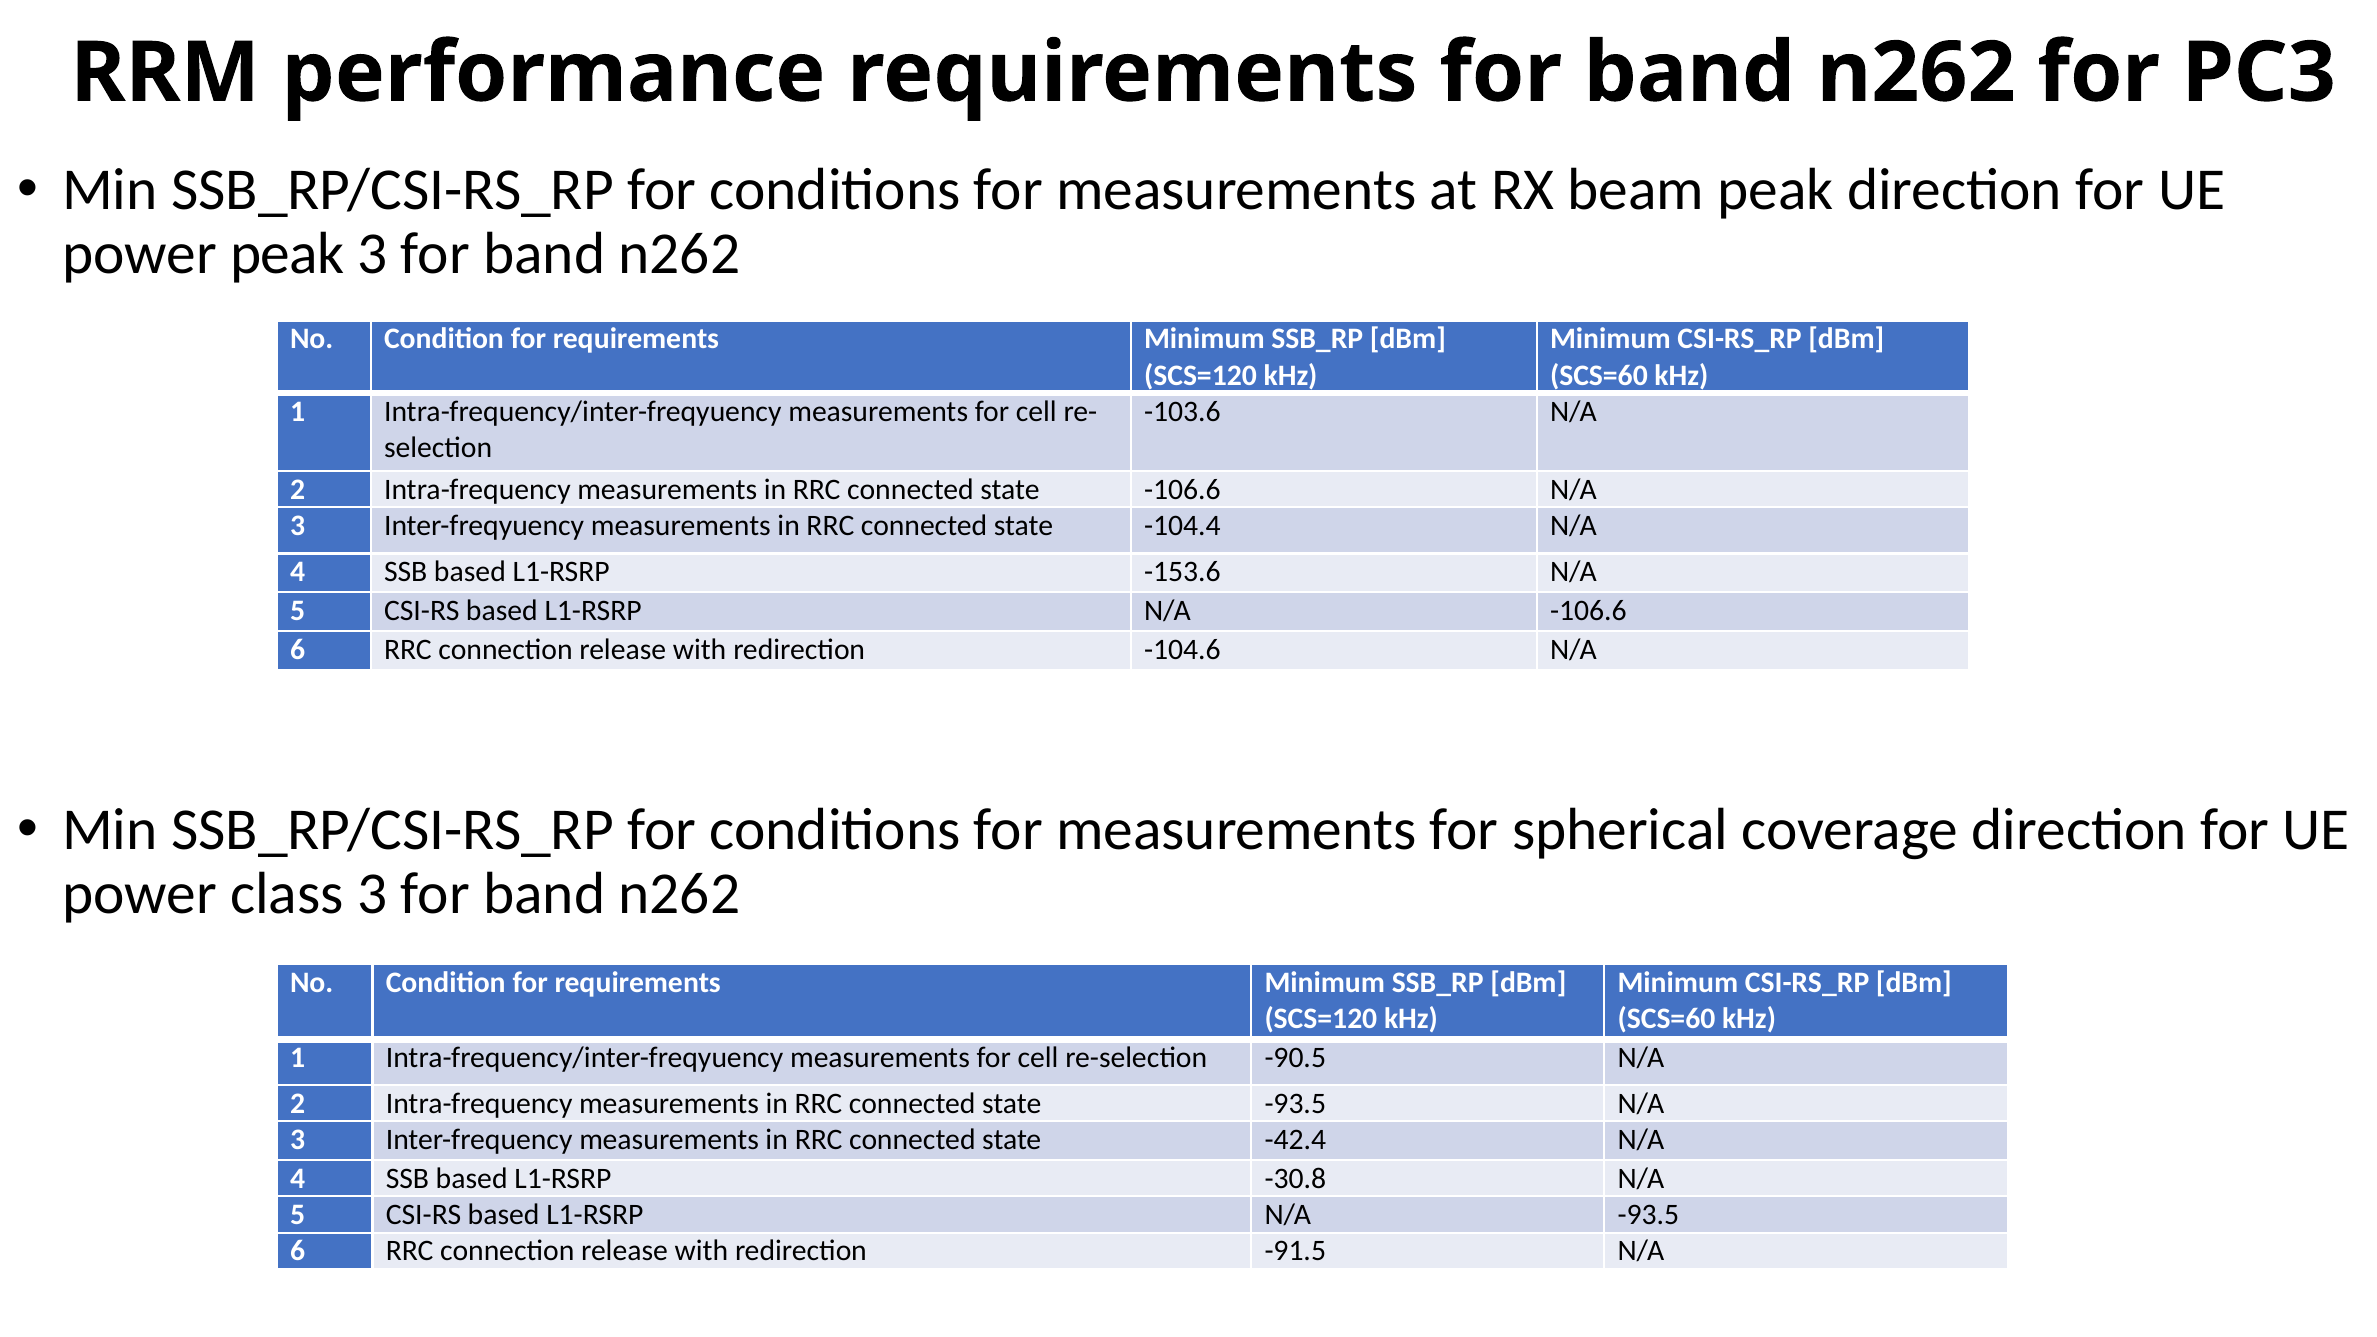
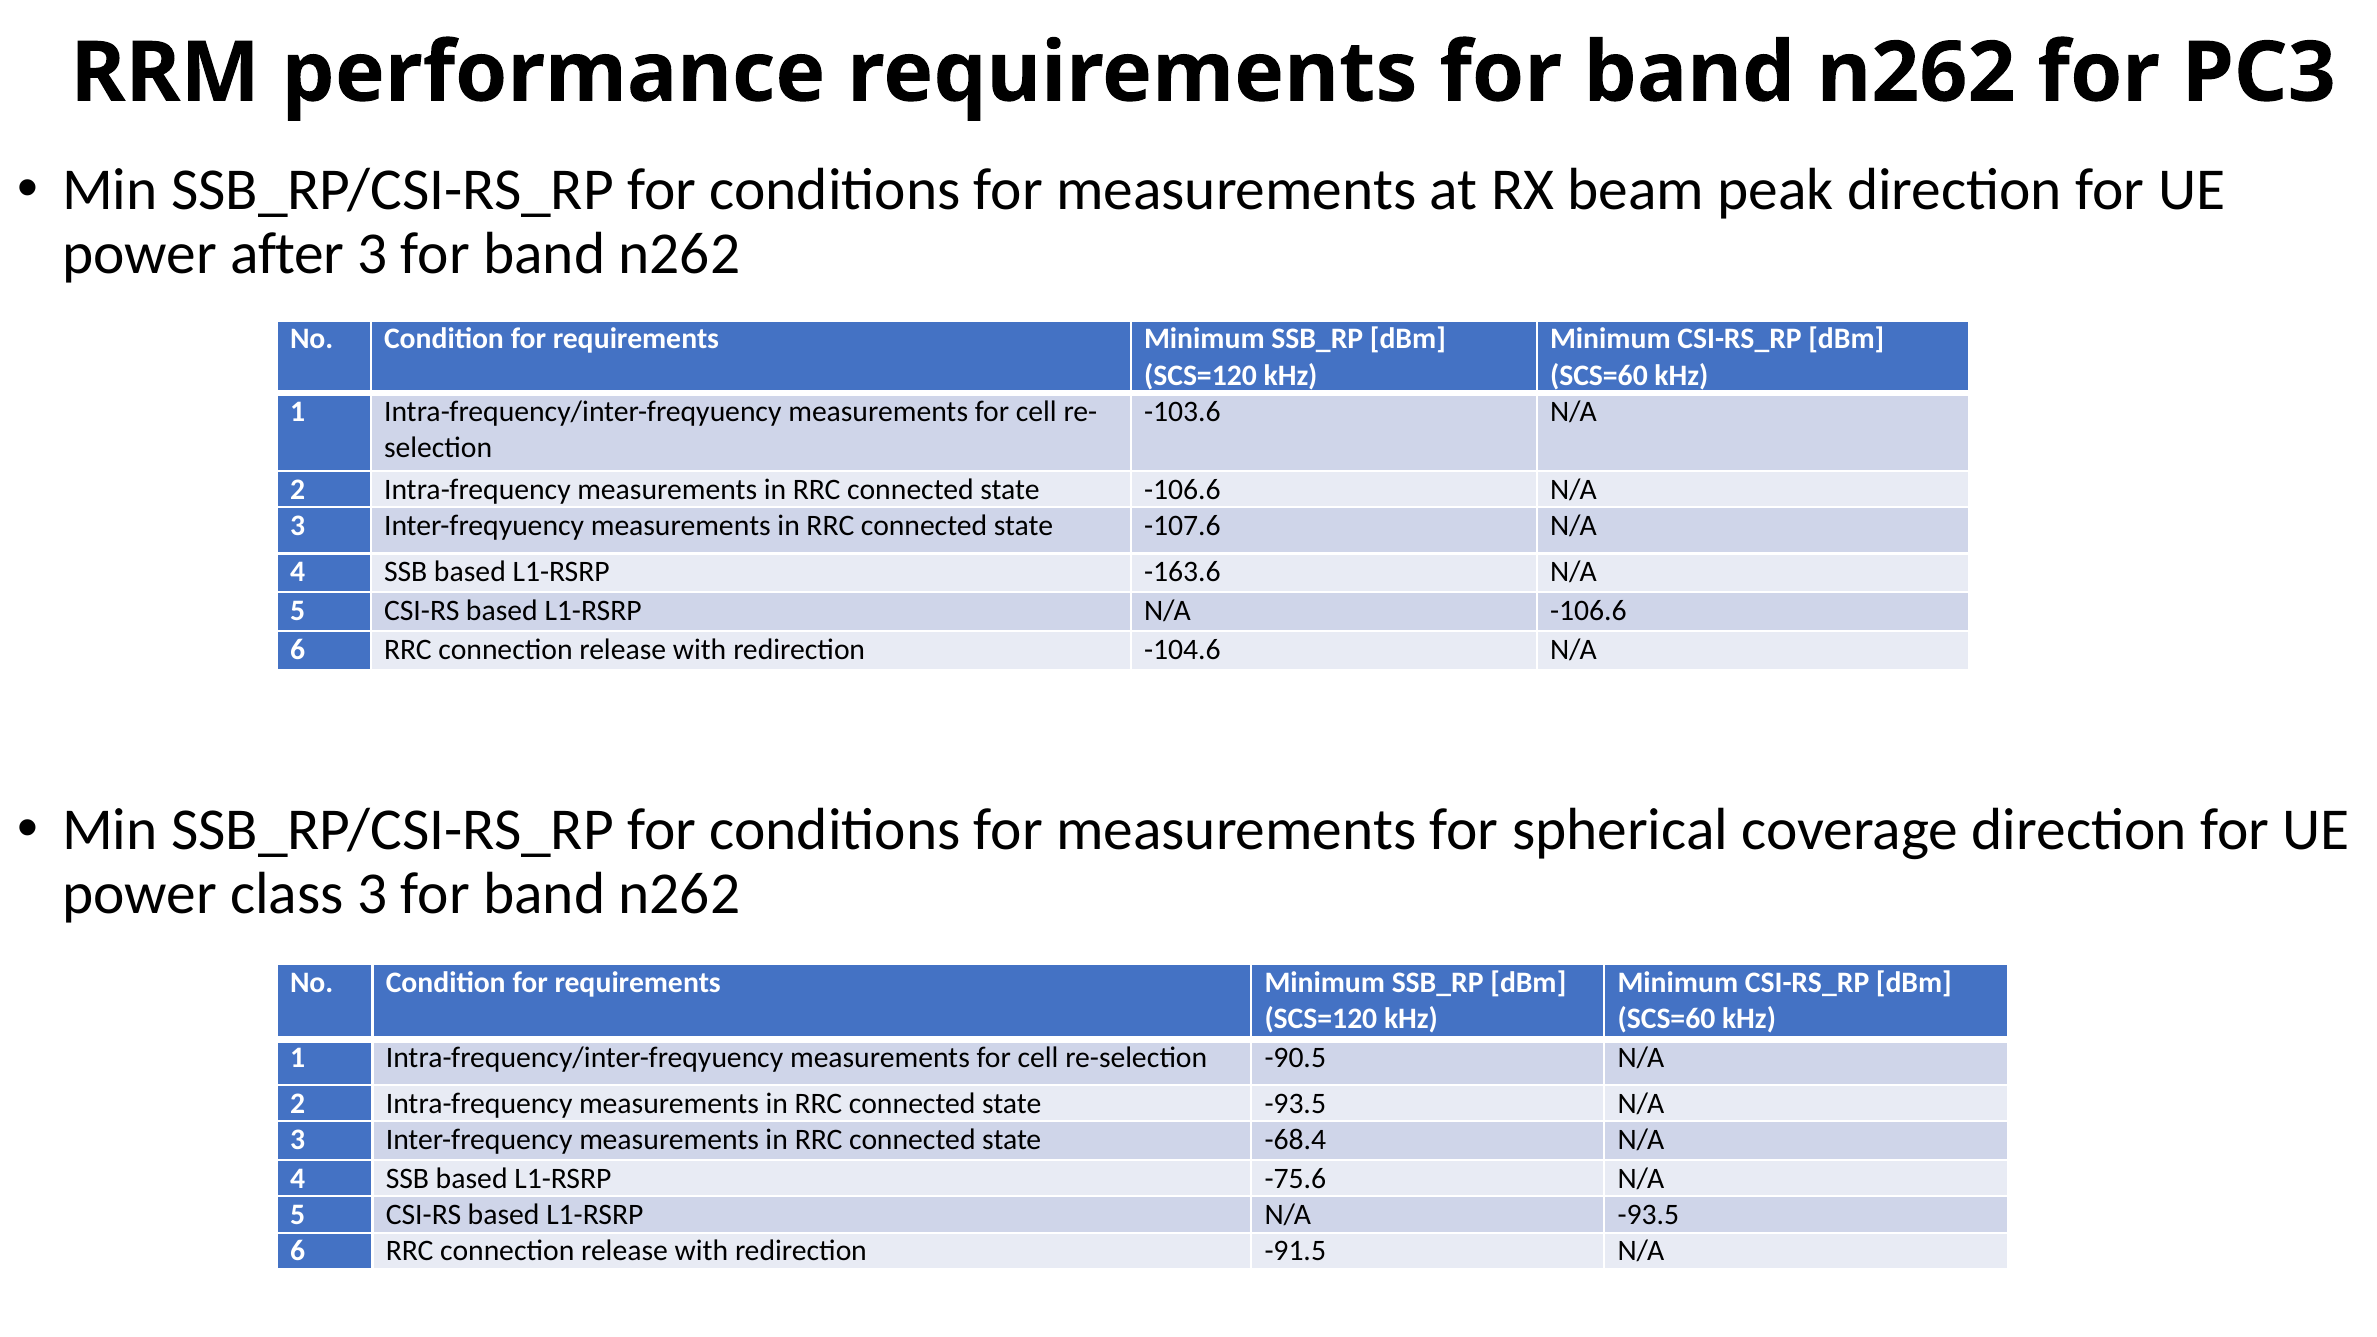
power peak: peak -> after (287, 254)
-104.4: -104.4 -> -107.6 (1182, 526)
-153.6: -153.6 -> -163.6 (1182, 572)
-42.4: -42.4 -> -68.4 (1295, 1140)
-30.8: -30.8 -> -75.6 (1295, 1179)
